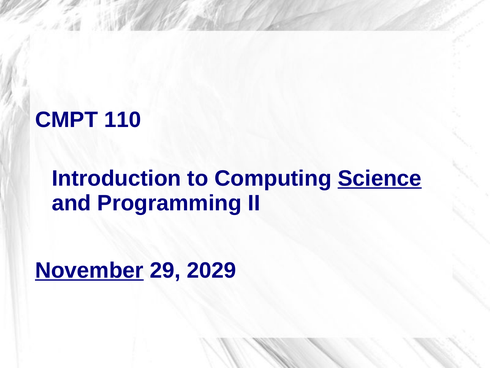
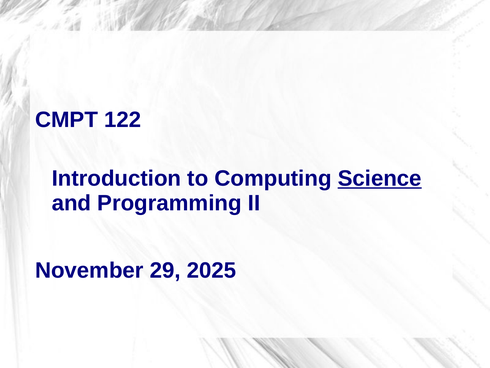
110: 110 -> 122 (123, 120)
November underline: present -> none (89, 270)
2029: 2029 -> 2025 (211, 270)
